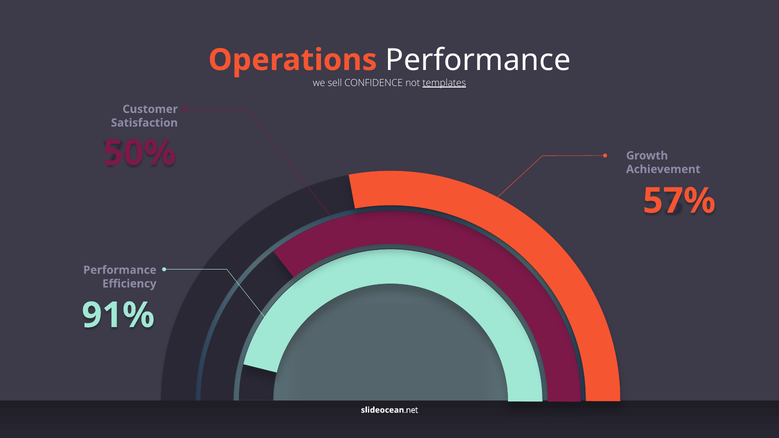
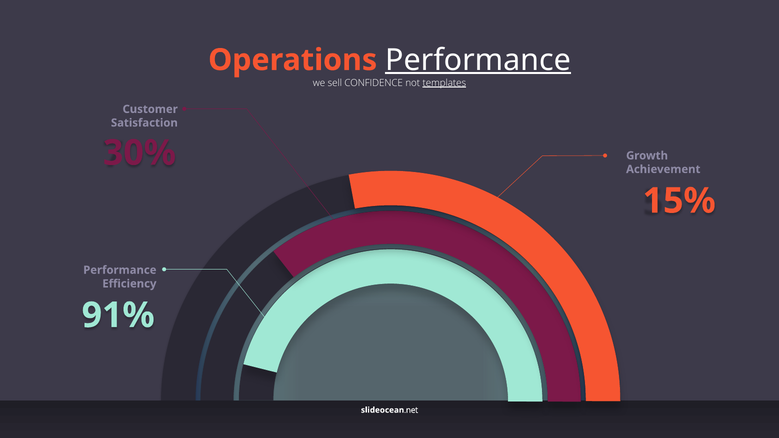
Performance underline: none -> present (478, 60)
50%: 50% -> 30% (139, 153)
57%: 57% -> 15% (679, 201)
